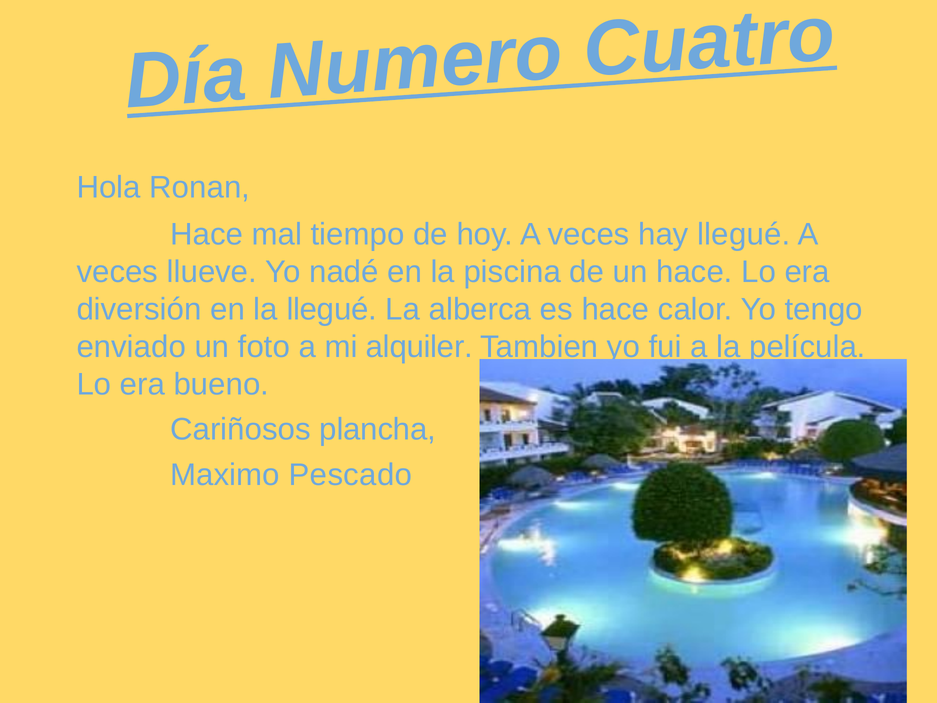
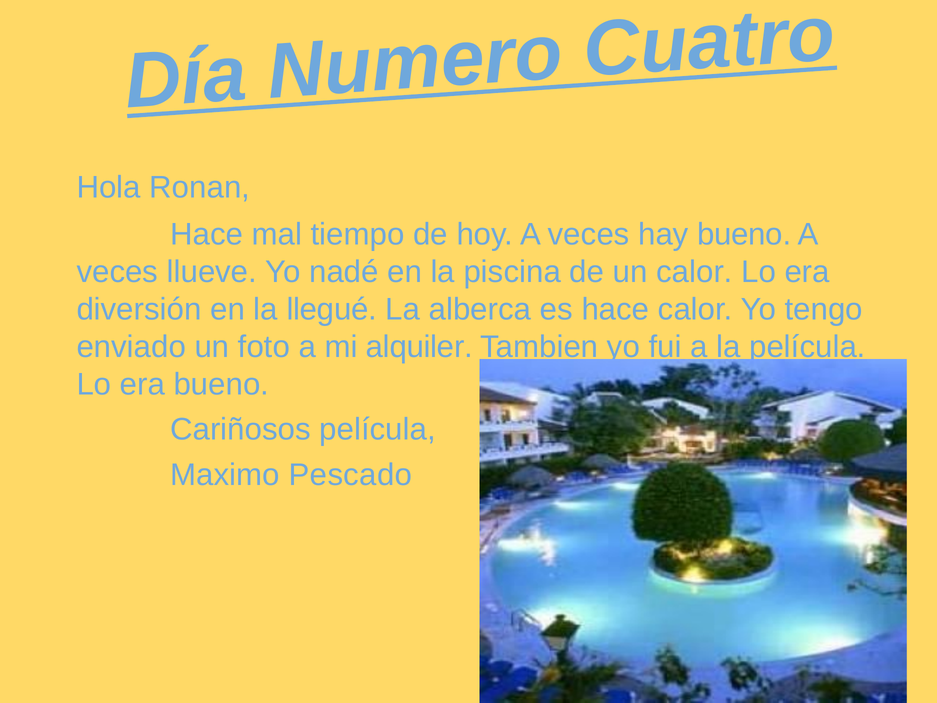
hay llegué: llegué -> bueno (744, 234)
un hace: hace -> calor (694, 272)
Cariñosos plancha: plancha -> película (378, 430)
